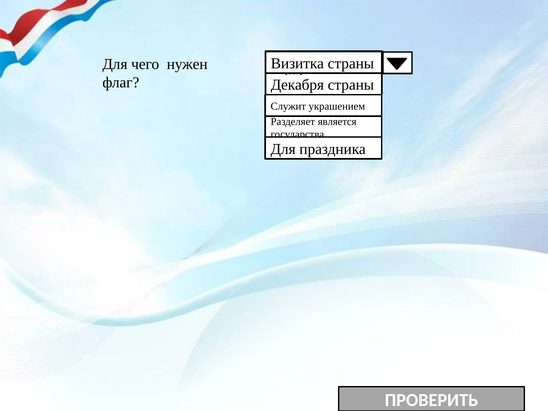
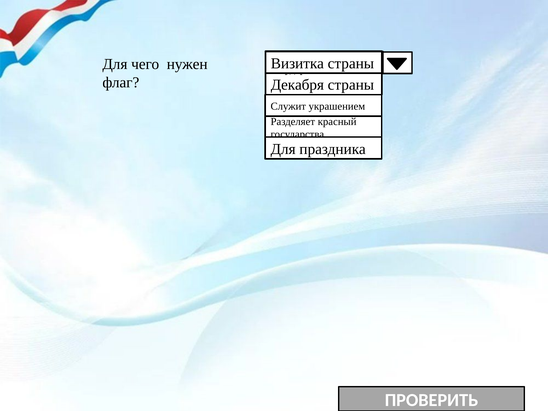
является: является -> красный (337, 121)
